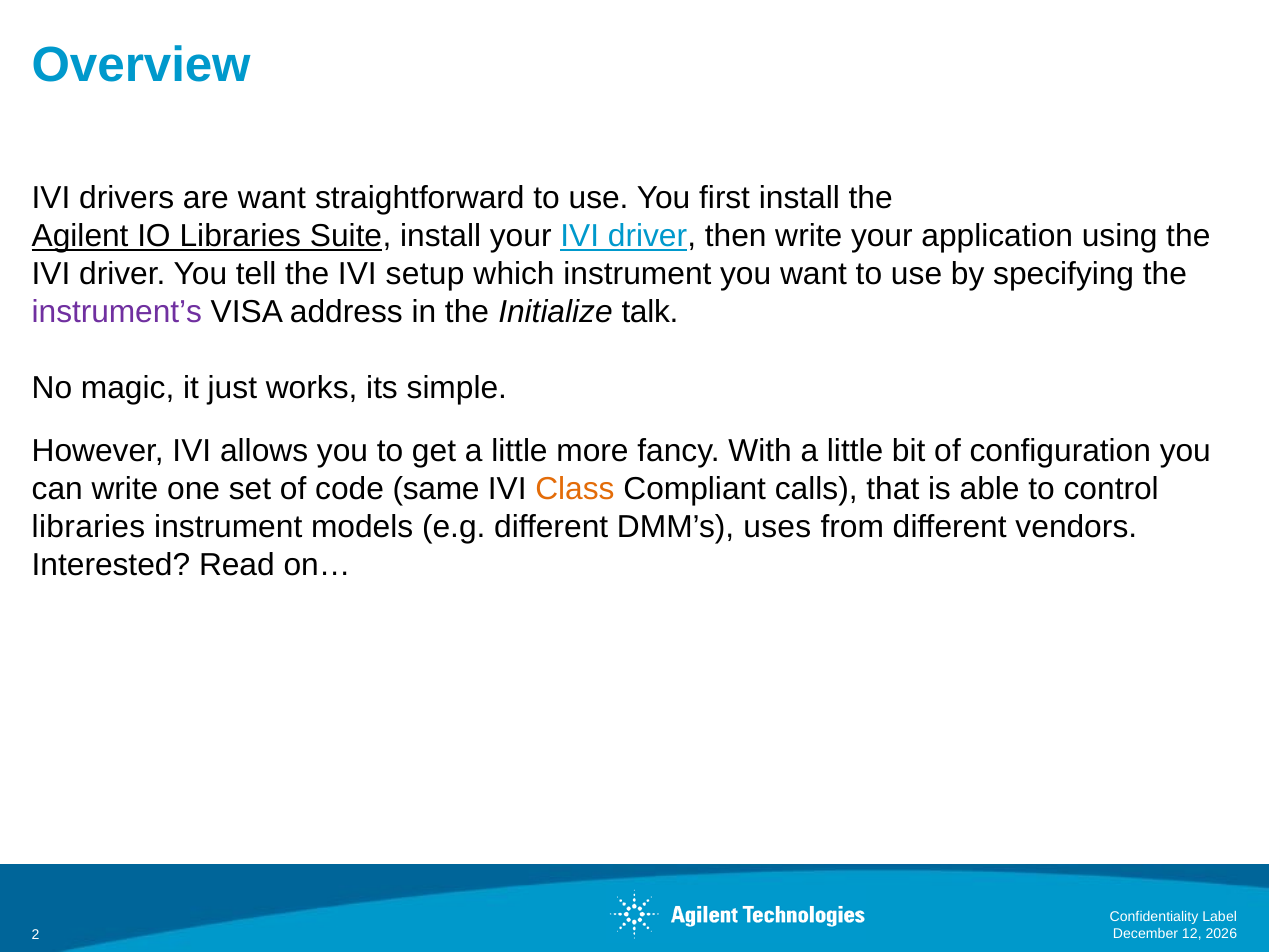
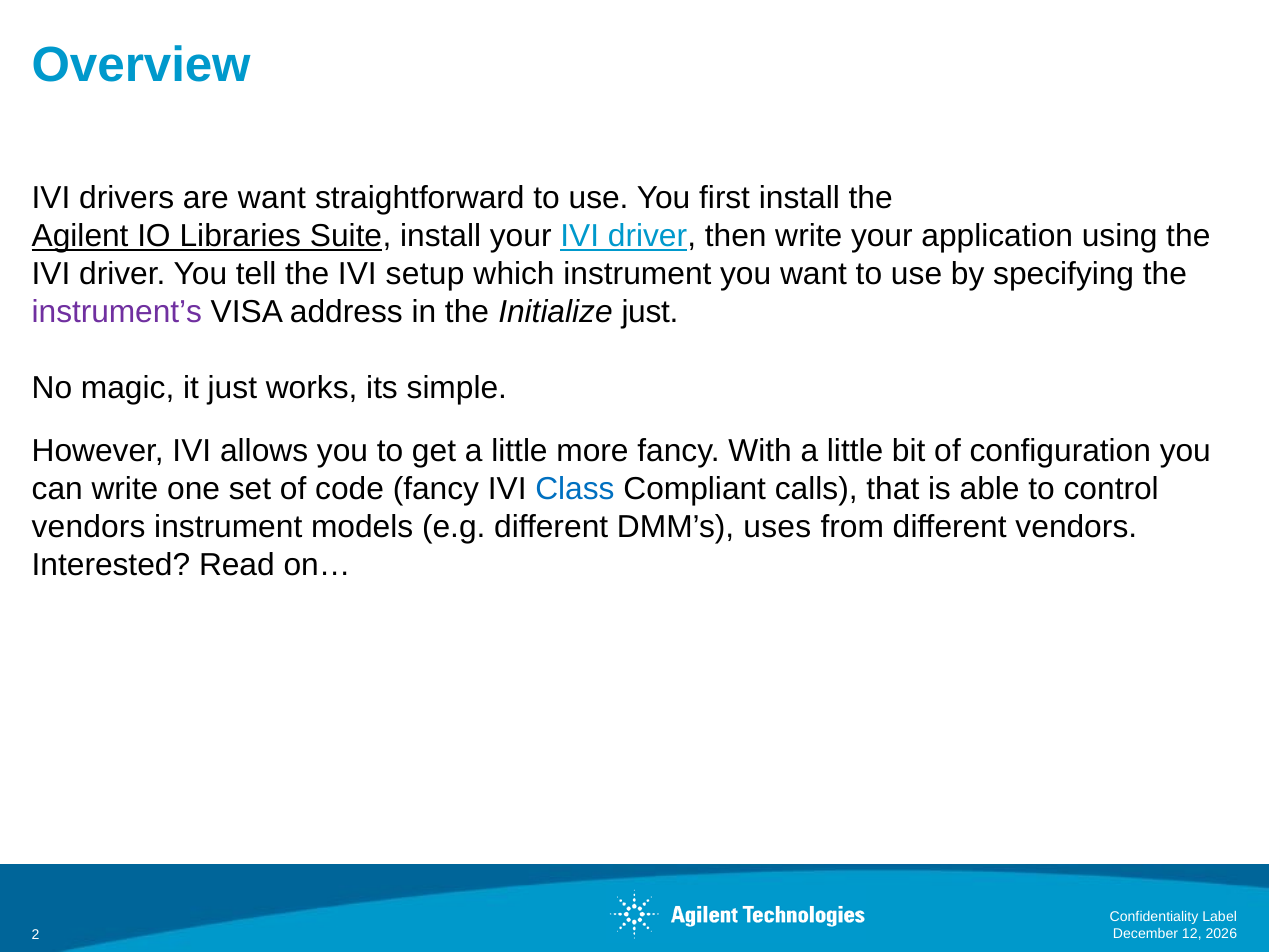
Initialize talk: talk -> just (650, 312)
code same: same -> fancy (436, 489)
Class colour: orange -> blue (575, 489)
libraries: libraries -> vendors (89, 527)
